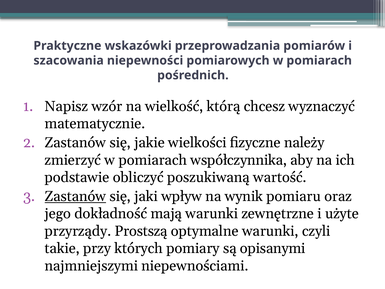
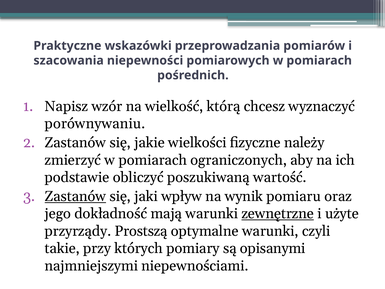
matematycznie: matematycznie -> porównywaniu (95, 124)
współczynnika: współczynnika -> ograniczonych (239, 160)
zewnętrzne underline: none -> present (278, 214)
